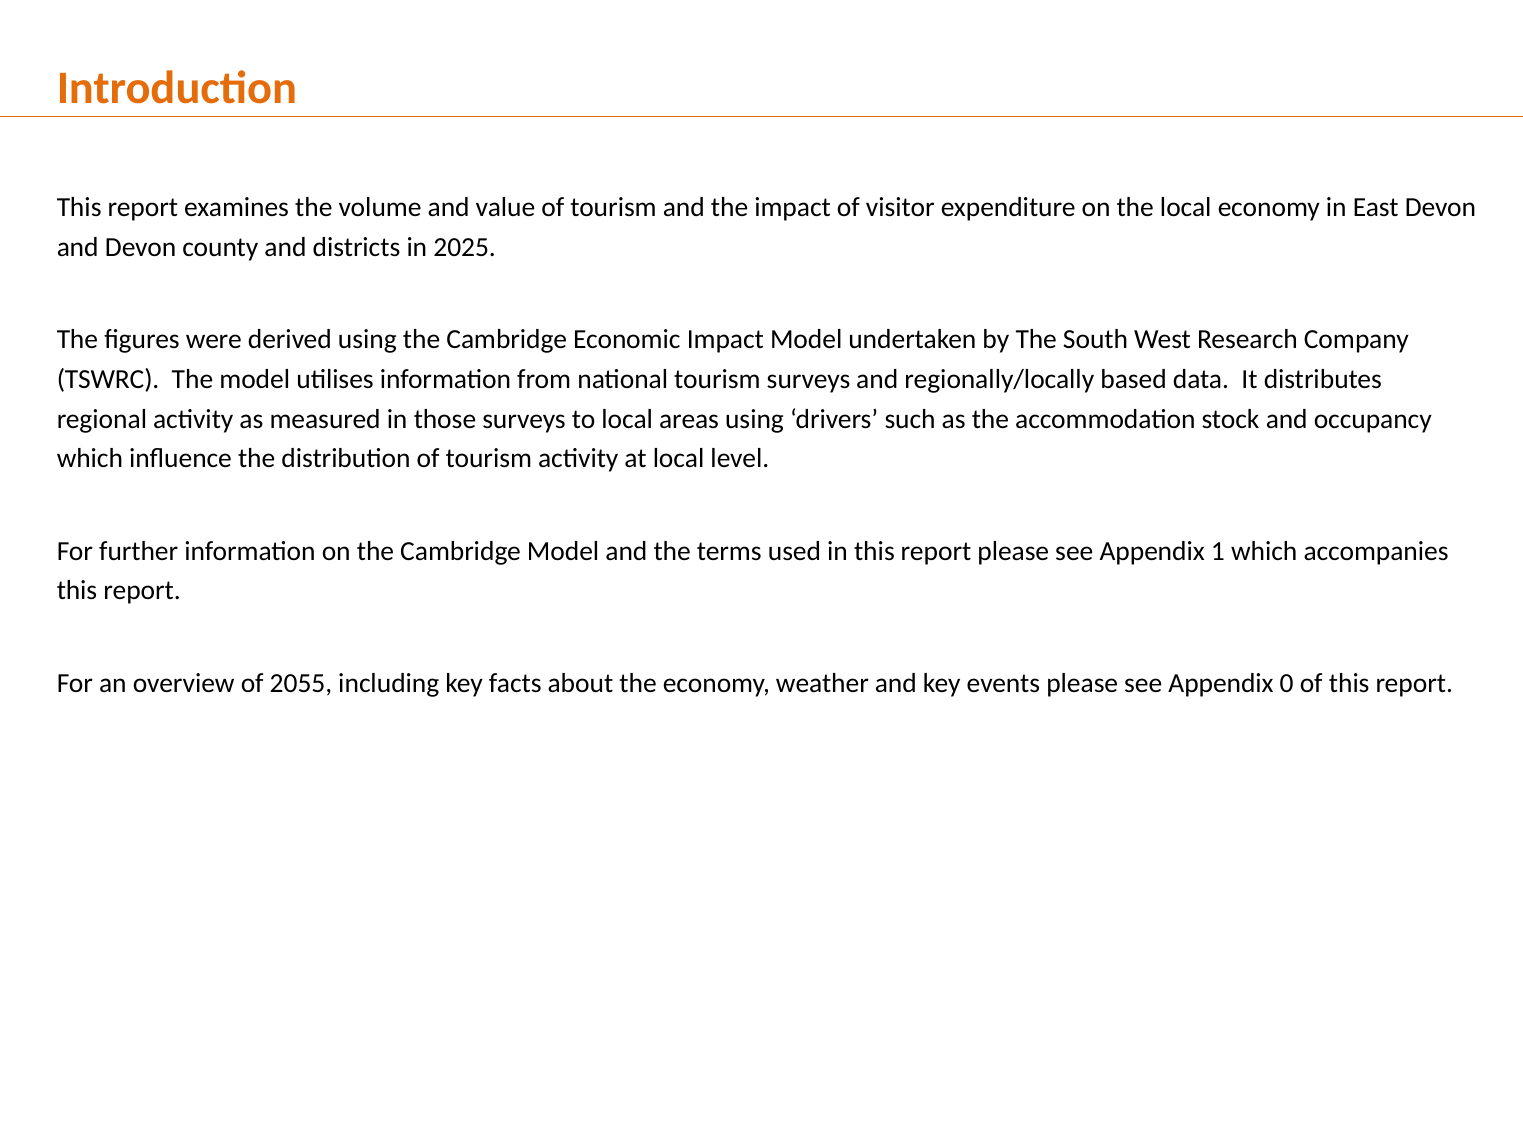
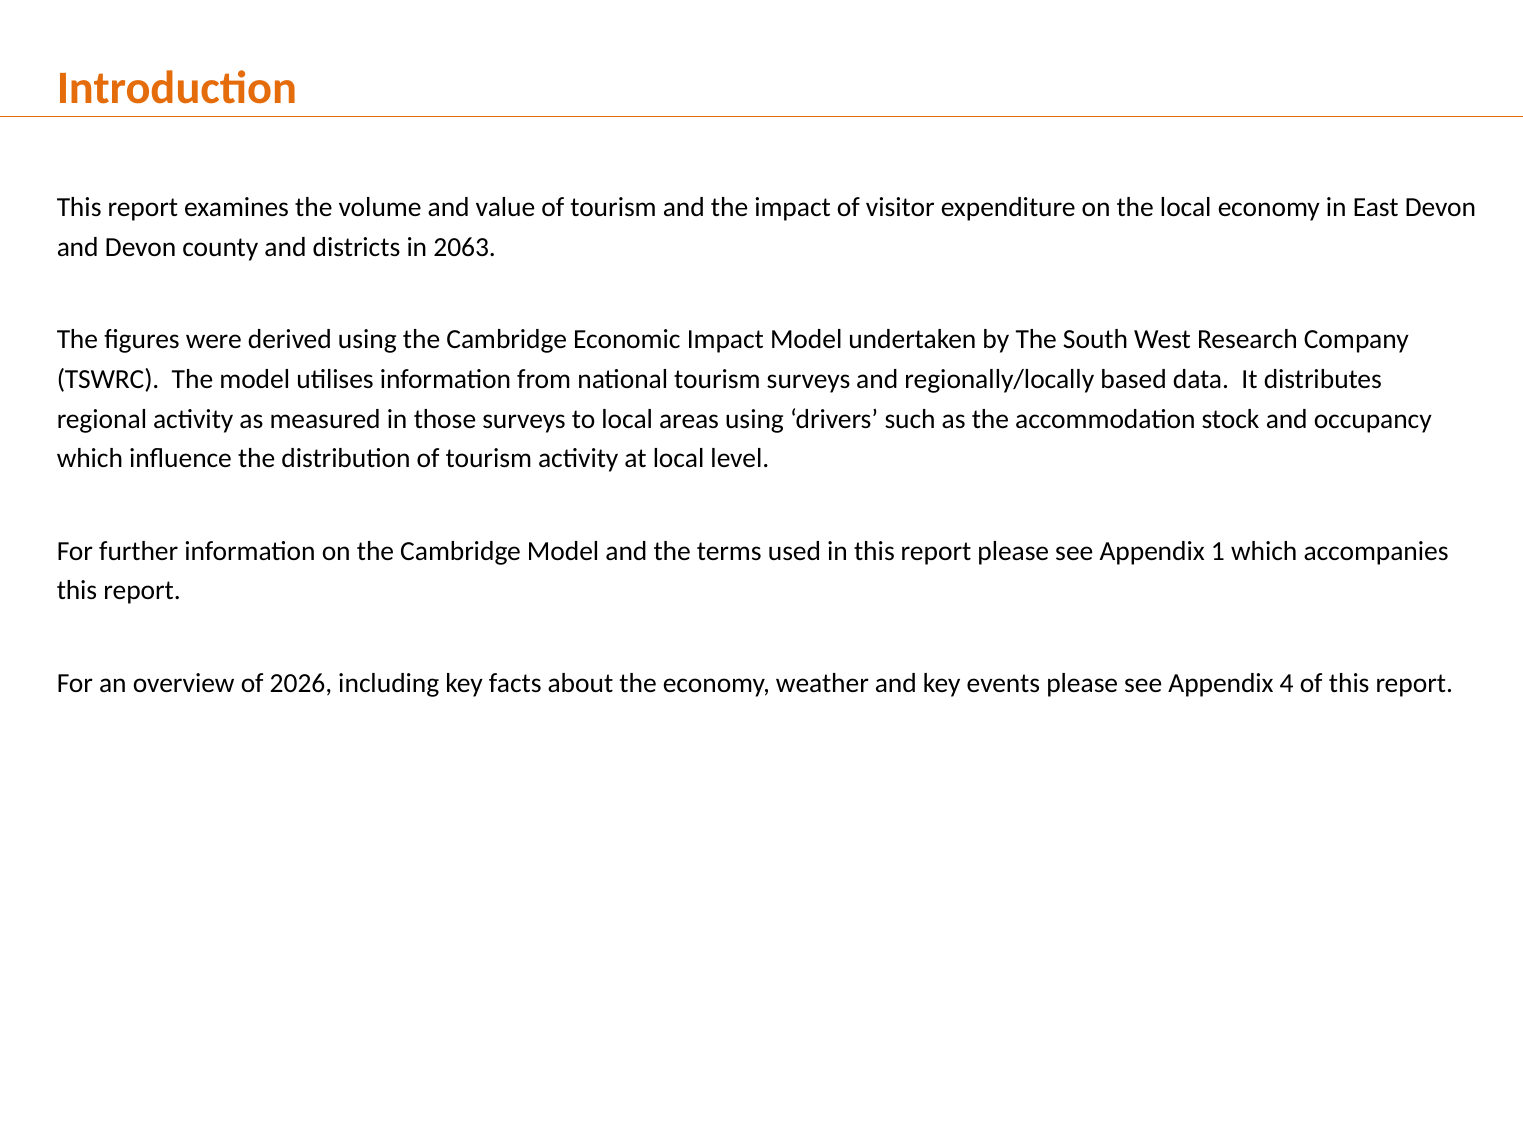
2025: 2025 -> 2063 (465, 247)
2055: 2055 -> 2026 (301, 683)
0: 0 -> 4 (1287, 683)
